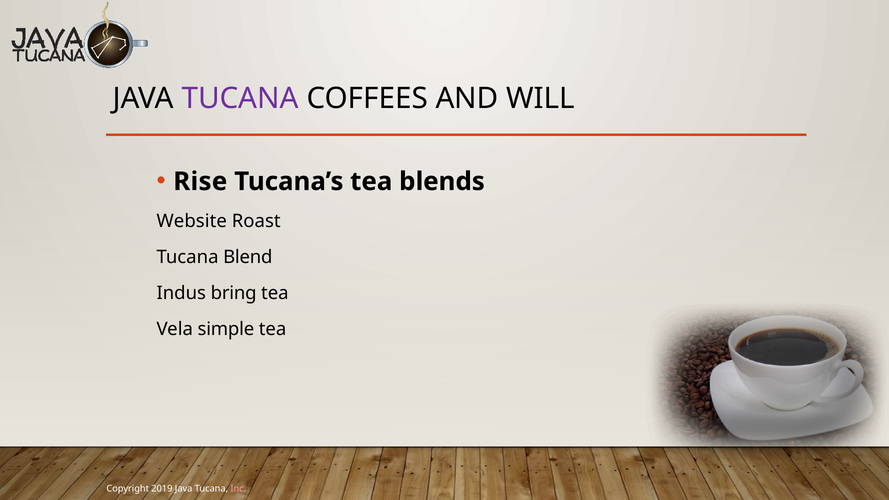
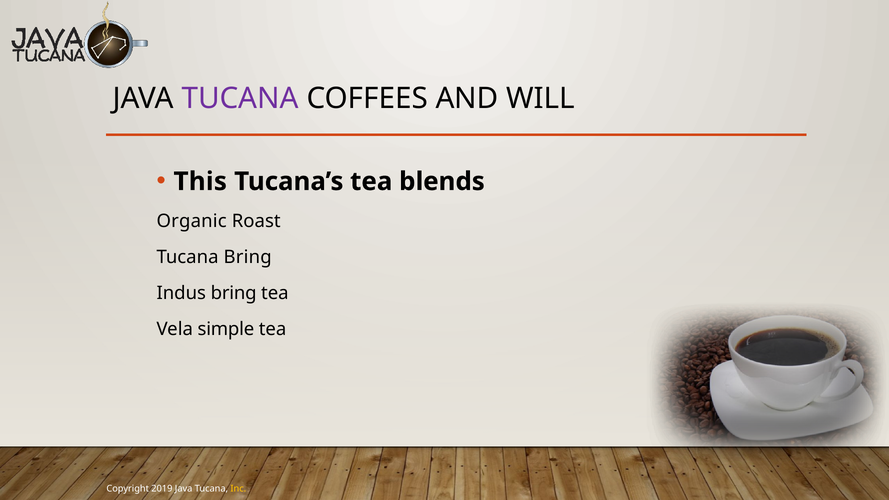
Rise: Rise -> This (200, 182)
Website: Website -> Organic (192, 221)
Tucana Blend: Blend -> Bring (248, 257)
Inc colour: pink -> yellow (238, 489)
